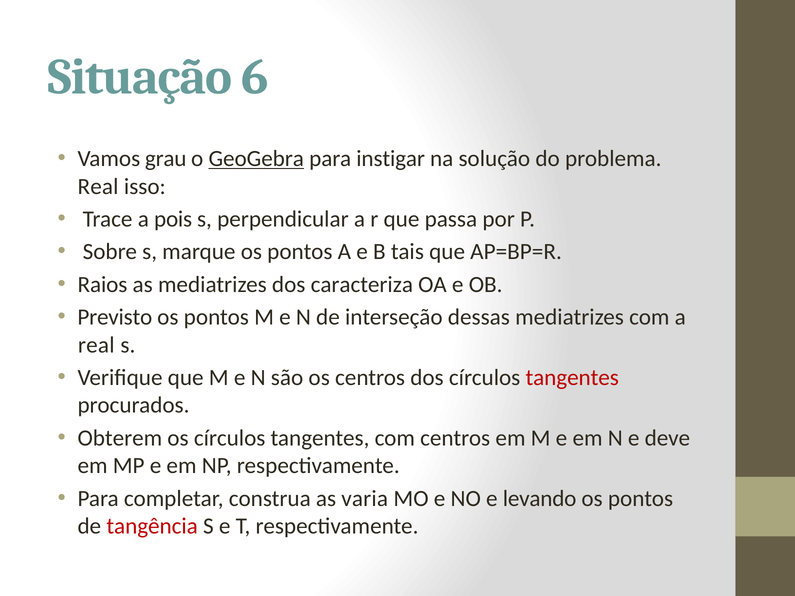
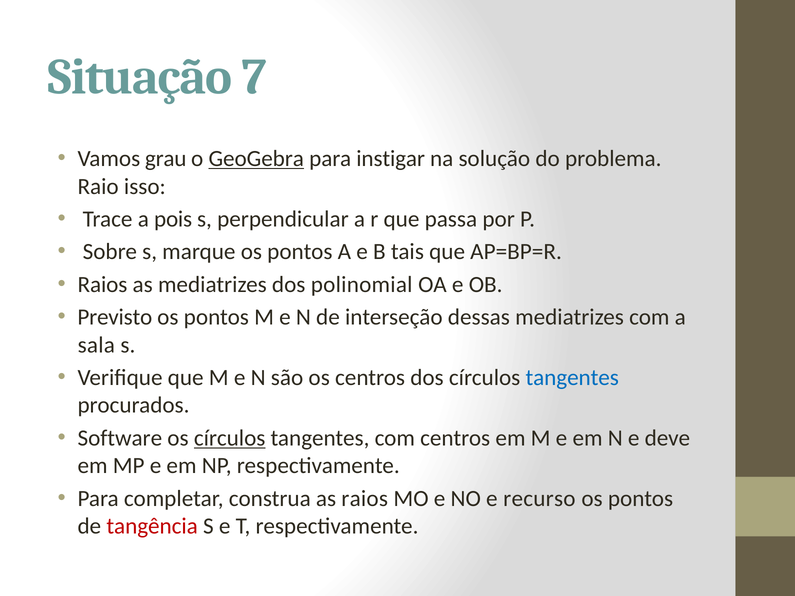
6: 6 -> 7 (254, 77)
Real: Real -> Raio (98, 186)
caracteriza: caracteriza -> polinomial (362, 284)
real: real -> sala (96, 345)
tangentes colour: red -> blue (572, 378)
Obterem: Obterem -> Software (120, 438)
círculos underline: none -> present (230, 438)
as varia: varia -> raios (365, 499)
levando: levando -> recurso (539, 499)
